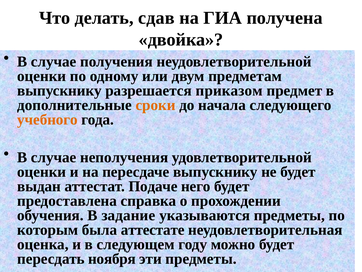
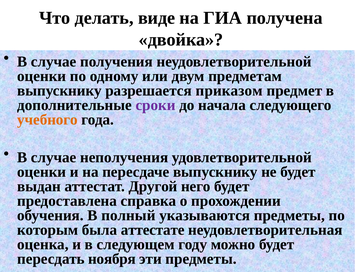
сдав: сдав -> виде (157, 18)
сроки colour: orange -> purple (156, 105)
Подаче: Подаче -> Другой (153, 186)
задание: задание -> полный (128, 215)
